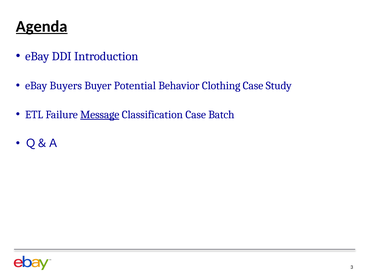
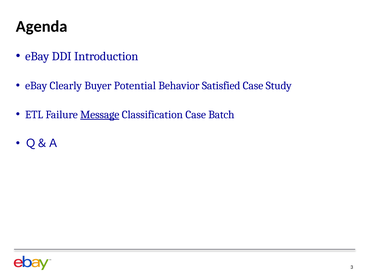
Agenda underline: present -> none (42, 26)
Buyers: Buyers -> Clearly (66, 86)
Clothing: Clothing -> Satisfied (221, 86)
